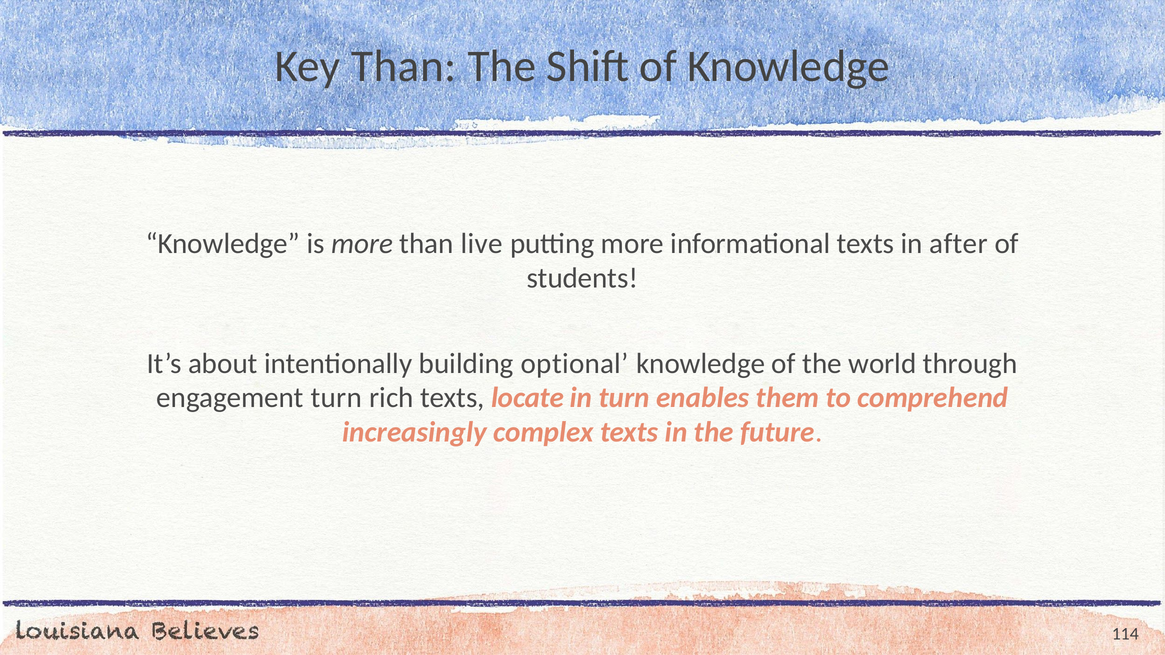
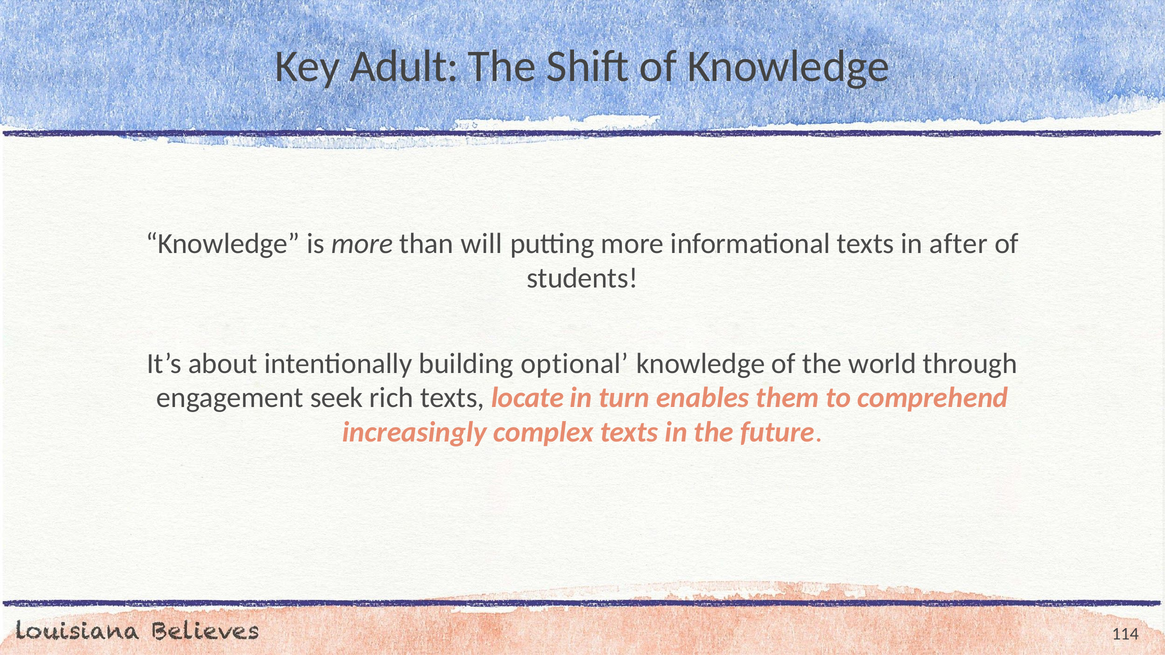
Key Than: Than -> Adult (404, 66)
live: live -> will (482, 244)
engagement turn: turn -> seek (337, 398)
